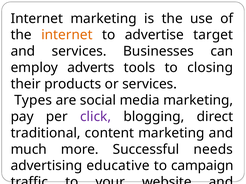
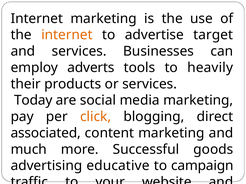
closing: closing -> heavily (210, 68)
Types: Types -> Today (33, 101)
click colour: purple -> orange (96, 117)
traditional: traditional -> associated (46, 133)
needs: needs -> goods (213, 150)
